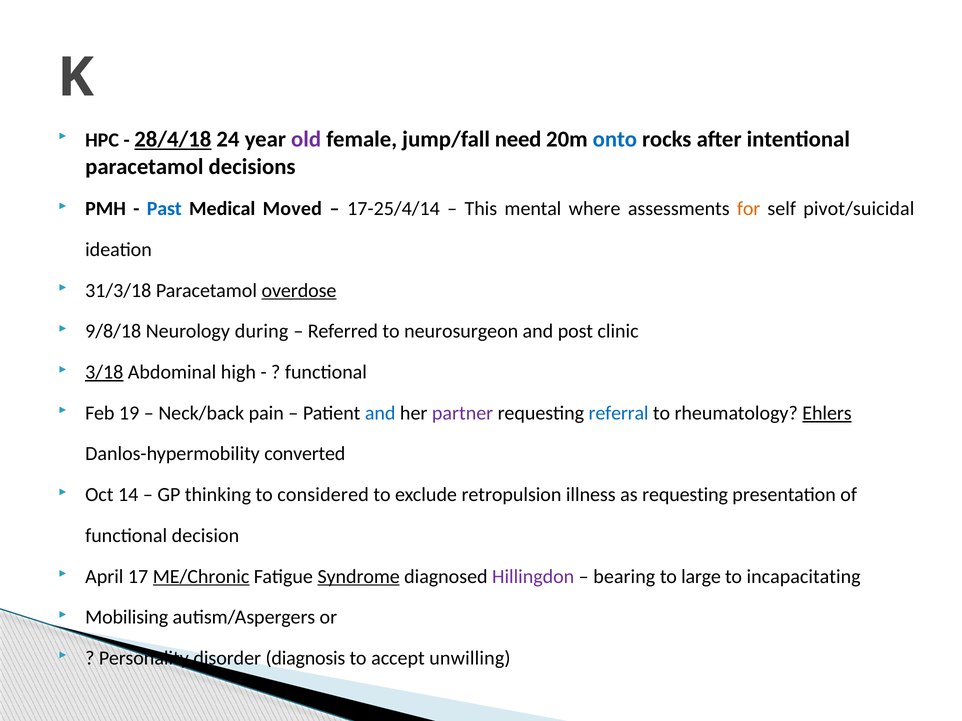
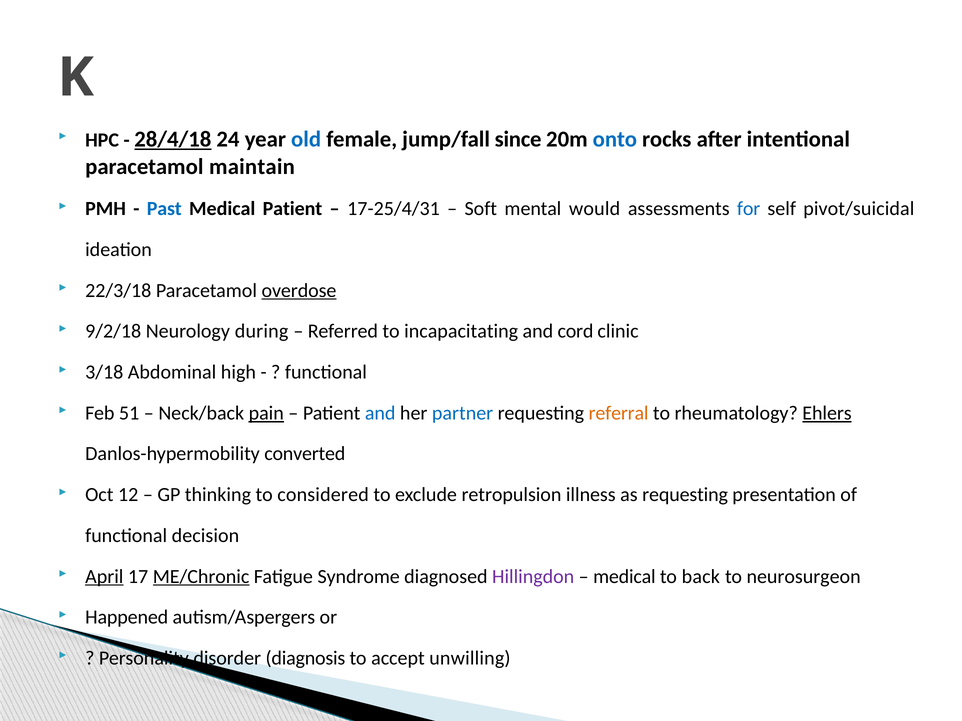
old colour: purple -> blue (306, 139)
need: need -> since (518, 139)
decisions: decisions -> maintain (252, 167)
Medical Moved: Moved -> Patient (292, 209)
17-25/4/14: 17-25/4/14 -> 17-25/4/31 (394, 209)
This: This -> Soft (481, 209)
where: where -> would (595, 209)
for colour: orange -> blue (749, 209)
31/3/18: 31/3/18 -> 22/3/18 (118, 291)
9/8/18: 9/8/18 -> 9/2/18 (113, 332)
neurosurgeon: neurosurgeon -> incapacitating (461, 332)
post: post -> cord (575, 332)
3/18 underline: present -> none (104, 372)
19: 19 -> 51 (129, 413)
pain underline: none -> present (266, 413)
partner colour: purple -> blue (463, 413)
referral colour: blue -> orange (619, 413)
14: 14 -> 12 (128, 495)
April underline: none -> present (104, 577)
Syndrome underline: present -> none (359, 577)
bearing: bearing -> medical (624, 577)
large: large -> back (701, 577)
incapacitating: incapacitating -> neurosurgeon (804, 577)
Mobilising: Mobilising -> Happened (127, 618)
